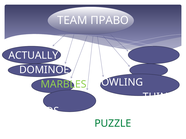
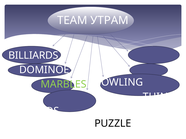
ПРАВО: ПРАВО -> УТРАМ (109, 20)
ACTUALLY: ACTUALLY -> BILLIARDS (33, 56)
PUZZLE colour: green -> black (113, 124)
